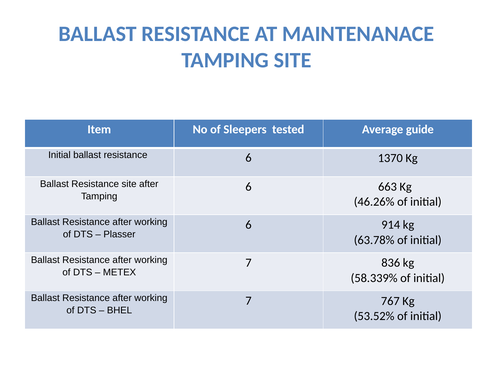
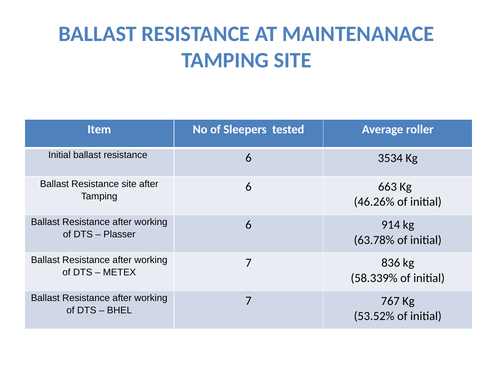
guide: guide -> roller (420, 129)
1370: 1370 -> 3534 (390, 158)
